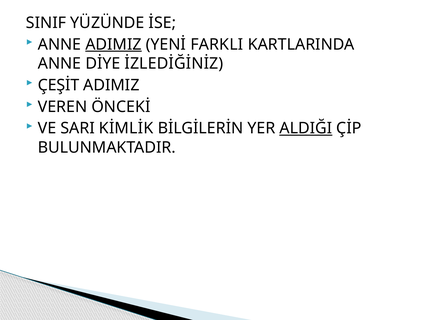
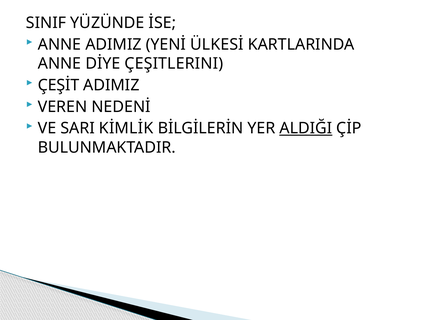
ADIMIZ underline: present -> none (114, 44)
FARKLI: FARKLI -> ÜLKESİ (217, 44)
İZLEDİĞİNİZ: İZLEDİĞİNİZ -> ÇEŞITLERINI (174, 64)
ÖNCEKİ: ÖNCEKİ -> NEDENİ (121, 107)
